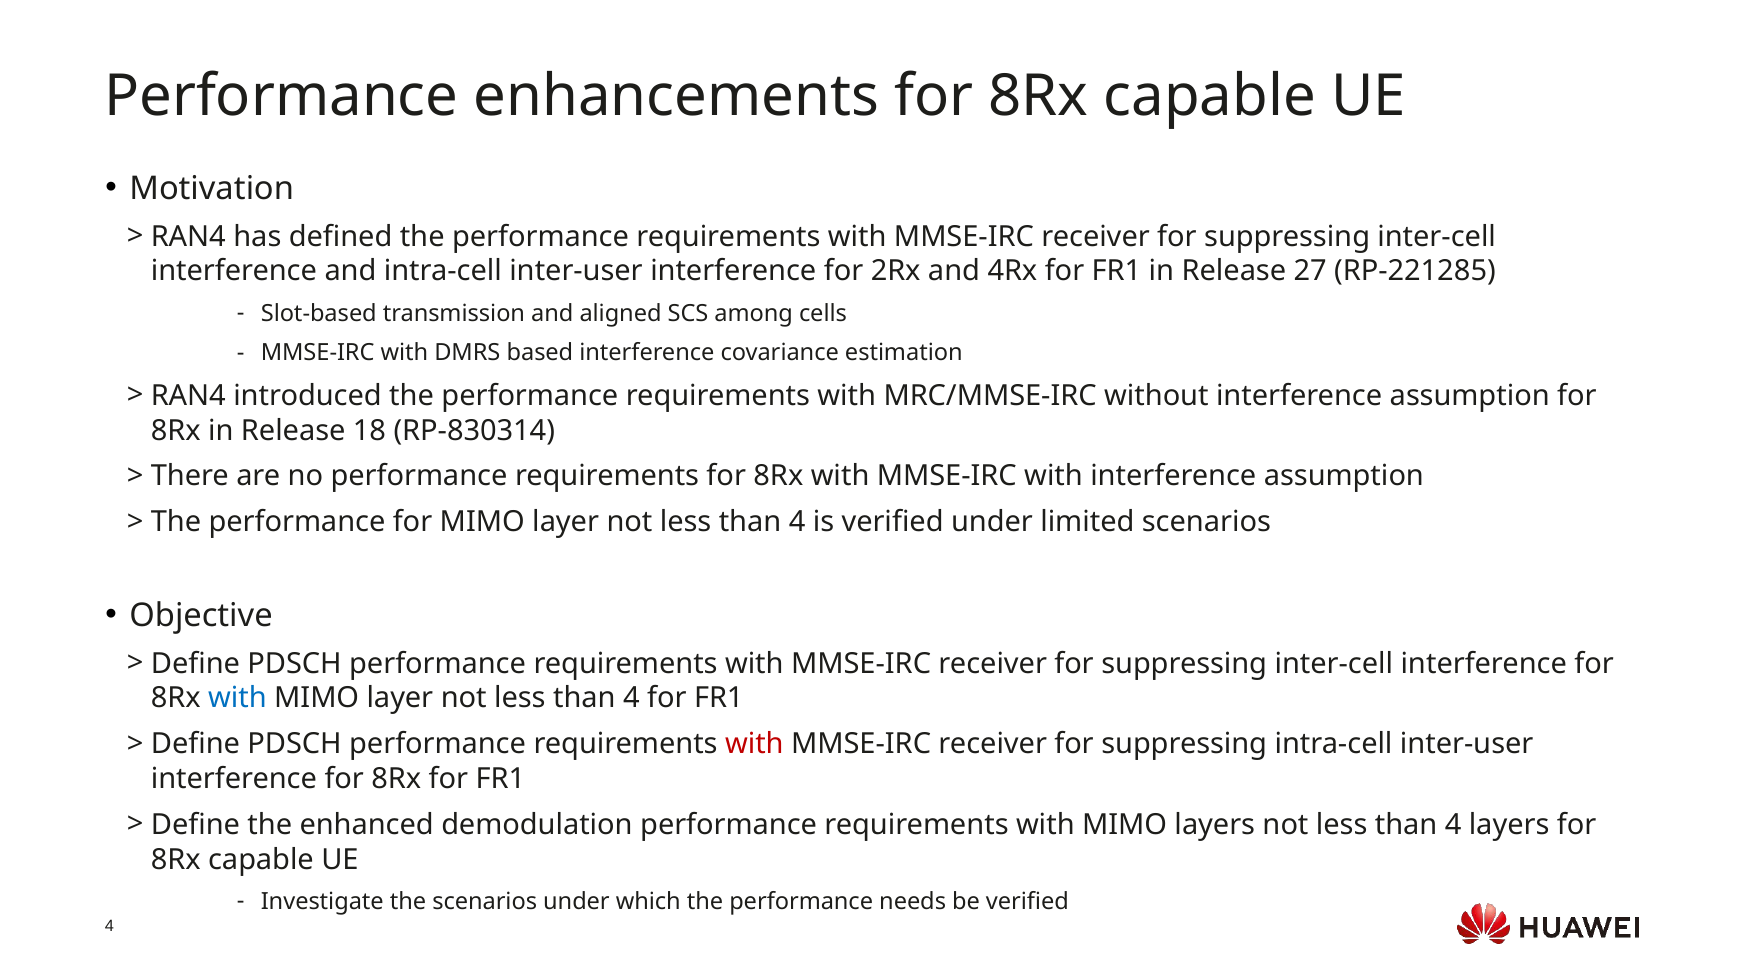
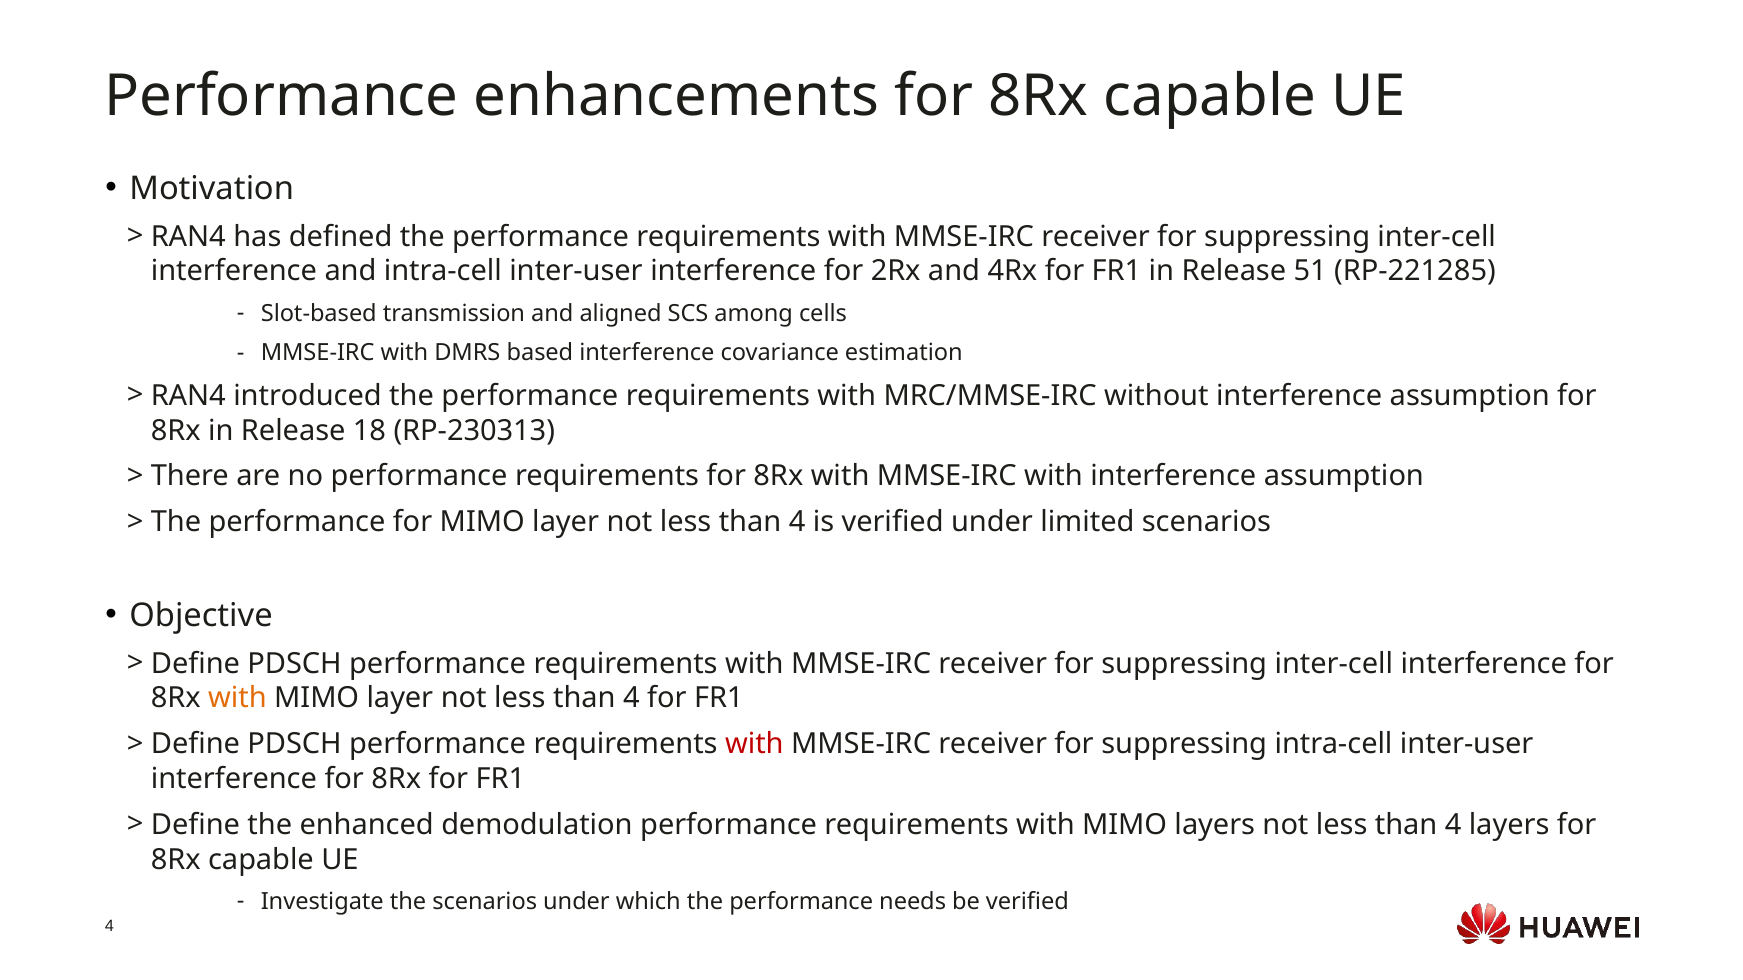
27: 27 -> 51 (1310, 271)
RP-830314: RP-830314 -> RP-230313 (474, 430)
with colour: blue -> orange (237, 698)
